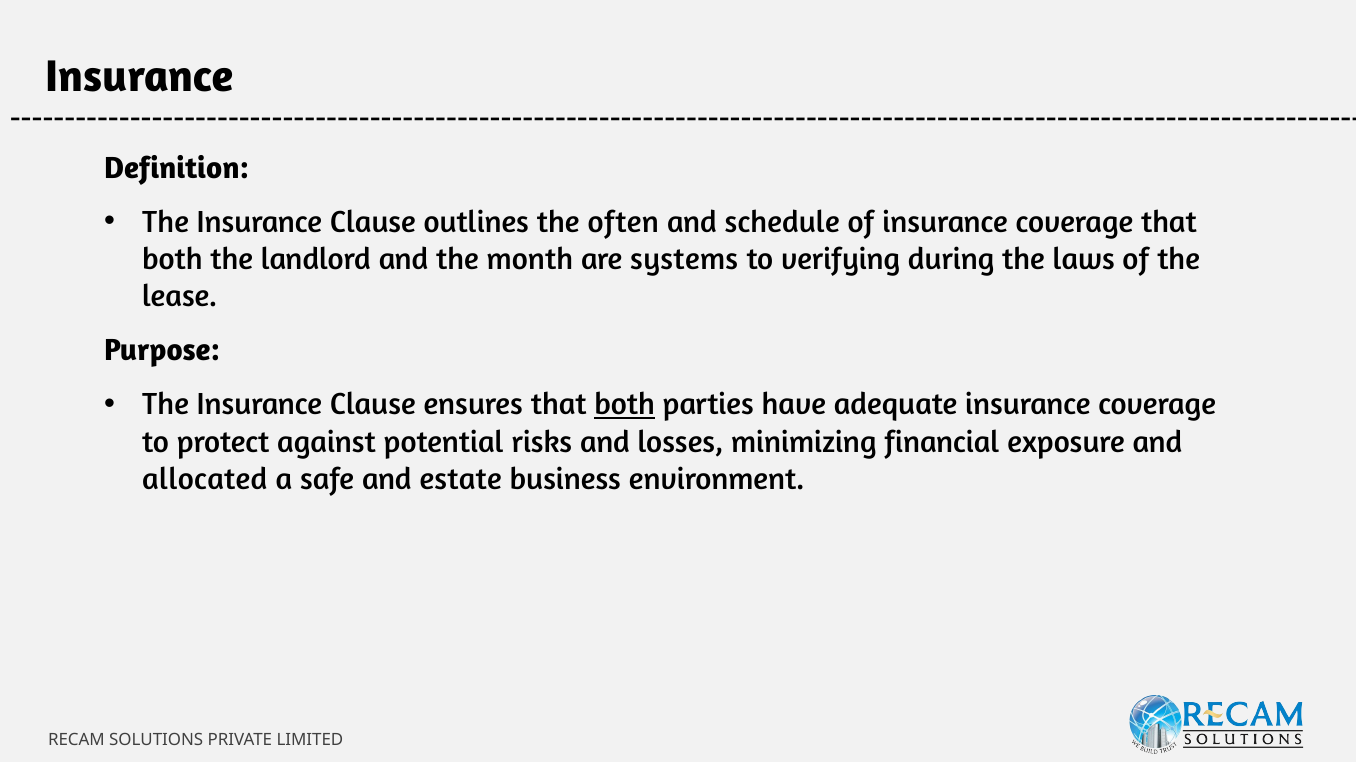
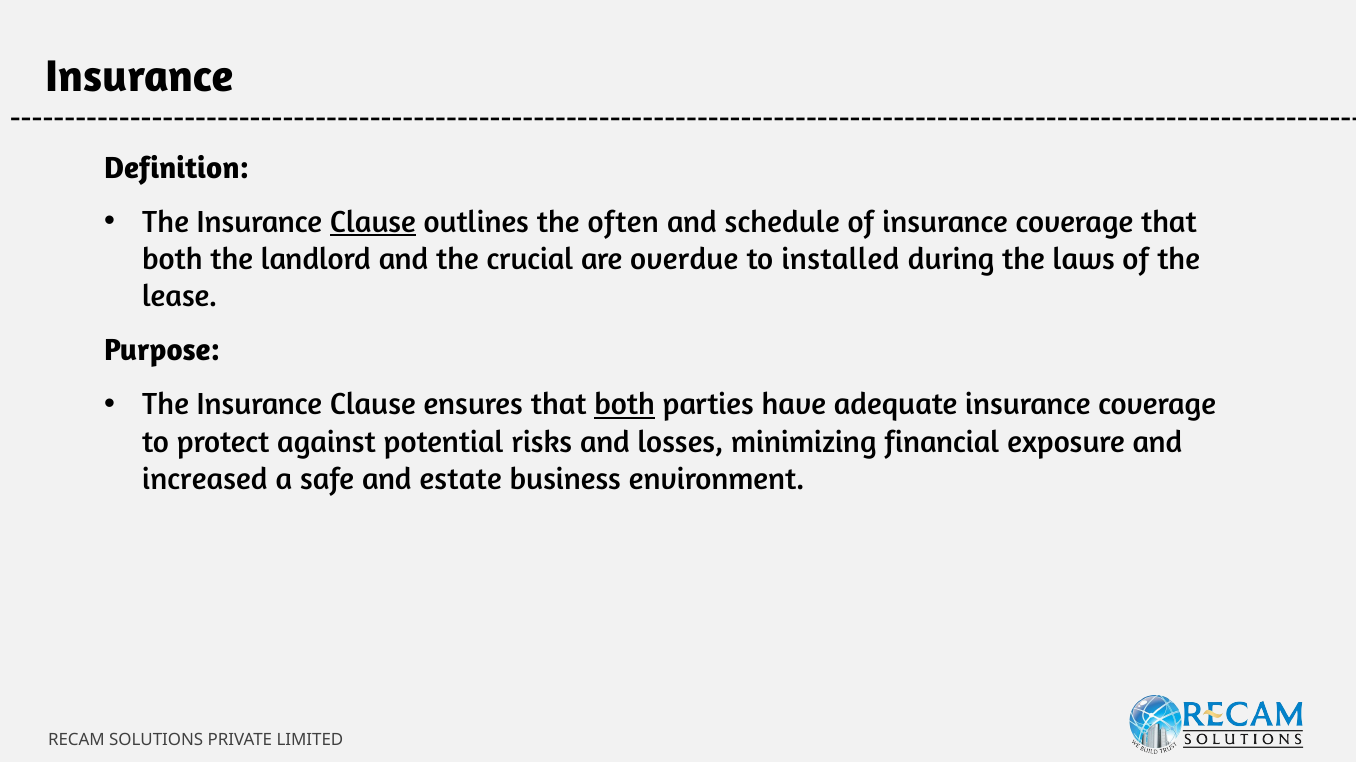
Clause underline: none -> present (373, 222)
month: month -> crucial (530, 259)
systems: systems -> overdue (684, 259)
verifying: verifying -> installed (840, 259)
allocated: allocated -> increased (205, 480)
